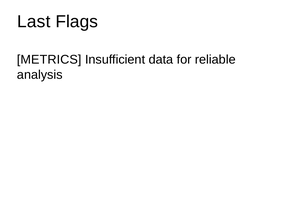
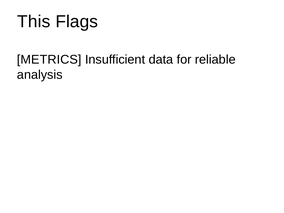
Last: Last -> This (34, 22)
